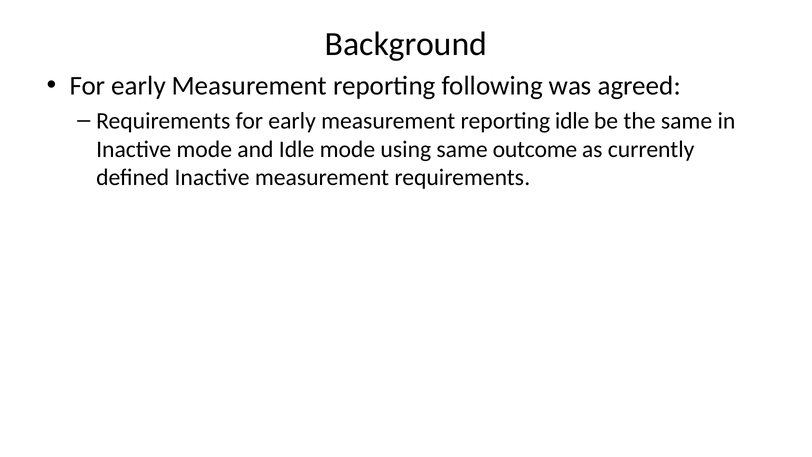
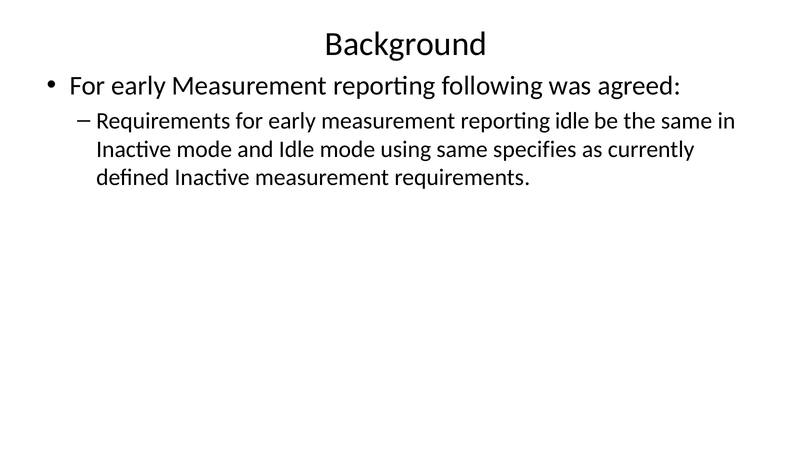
outcome: outcome -> specifies (535, 149)
